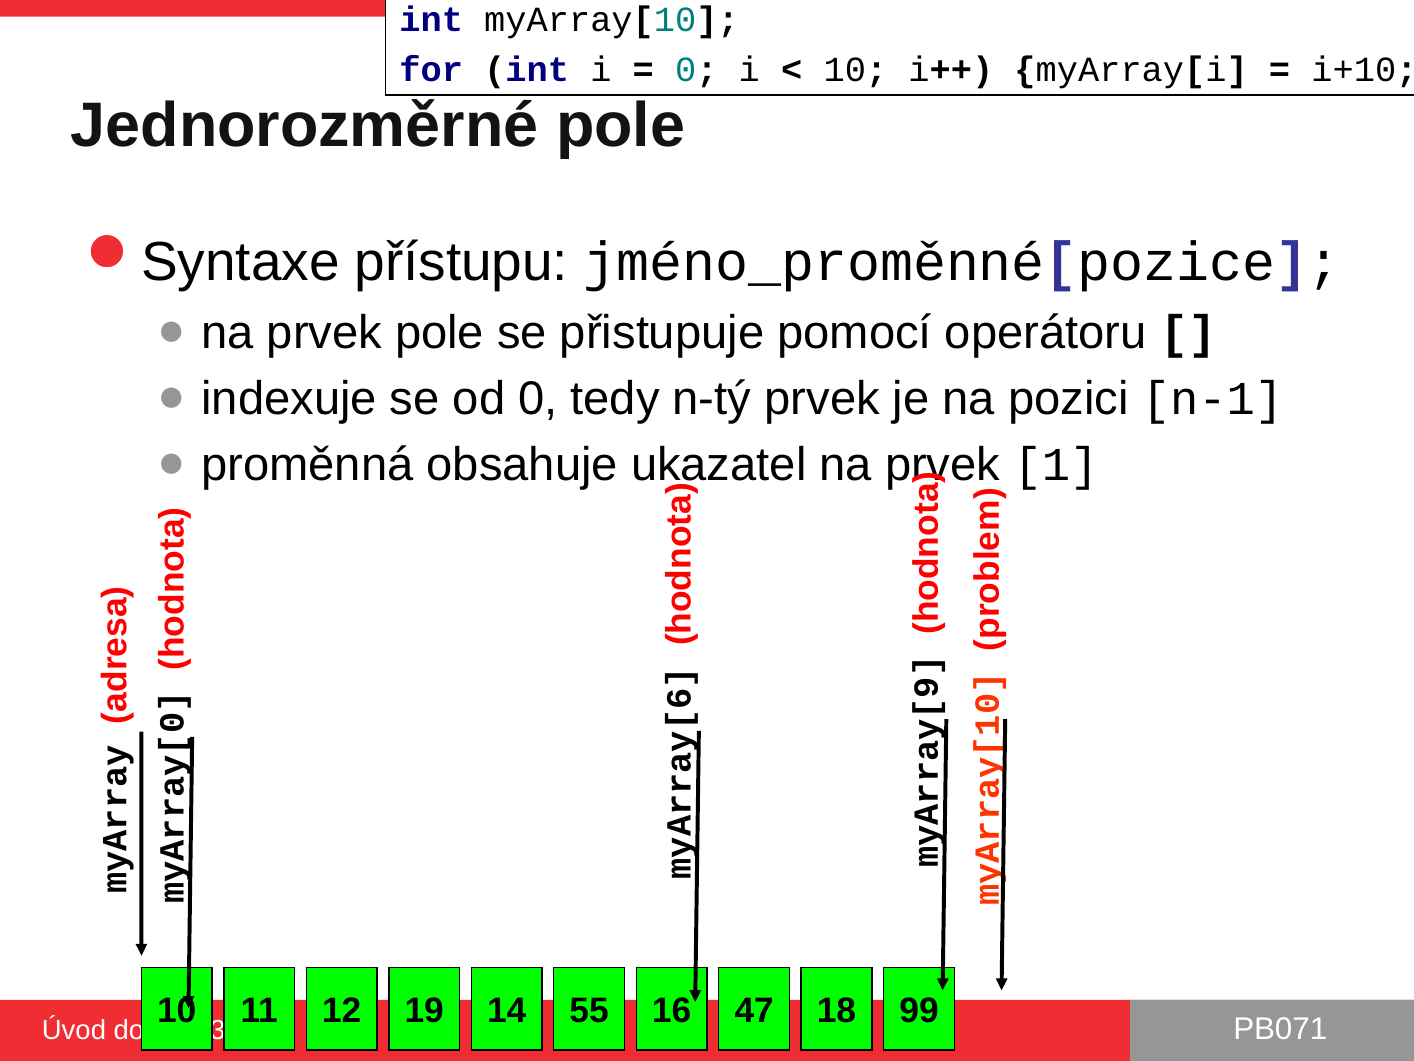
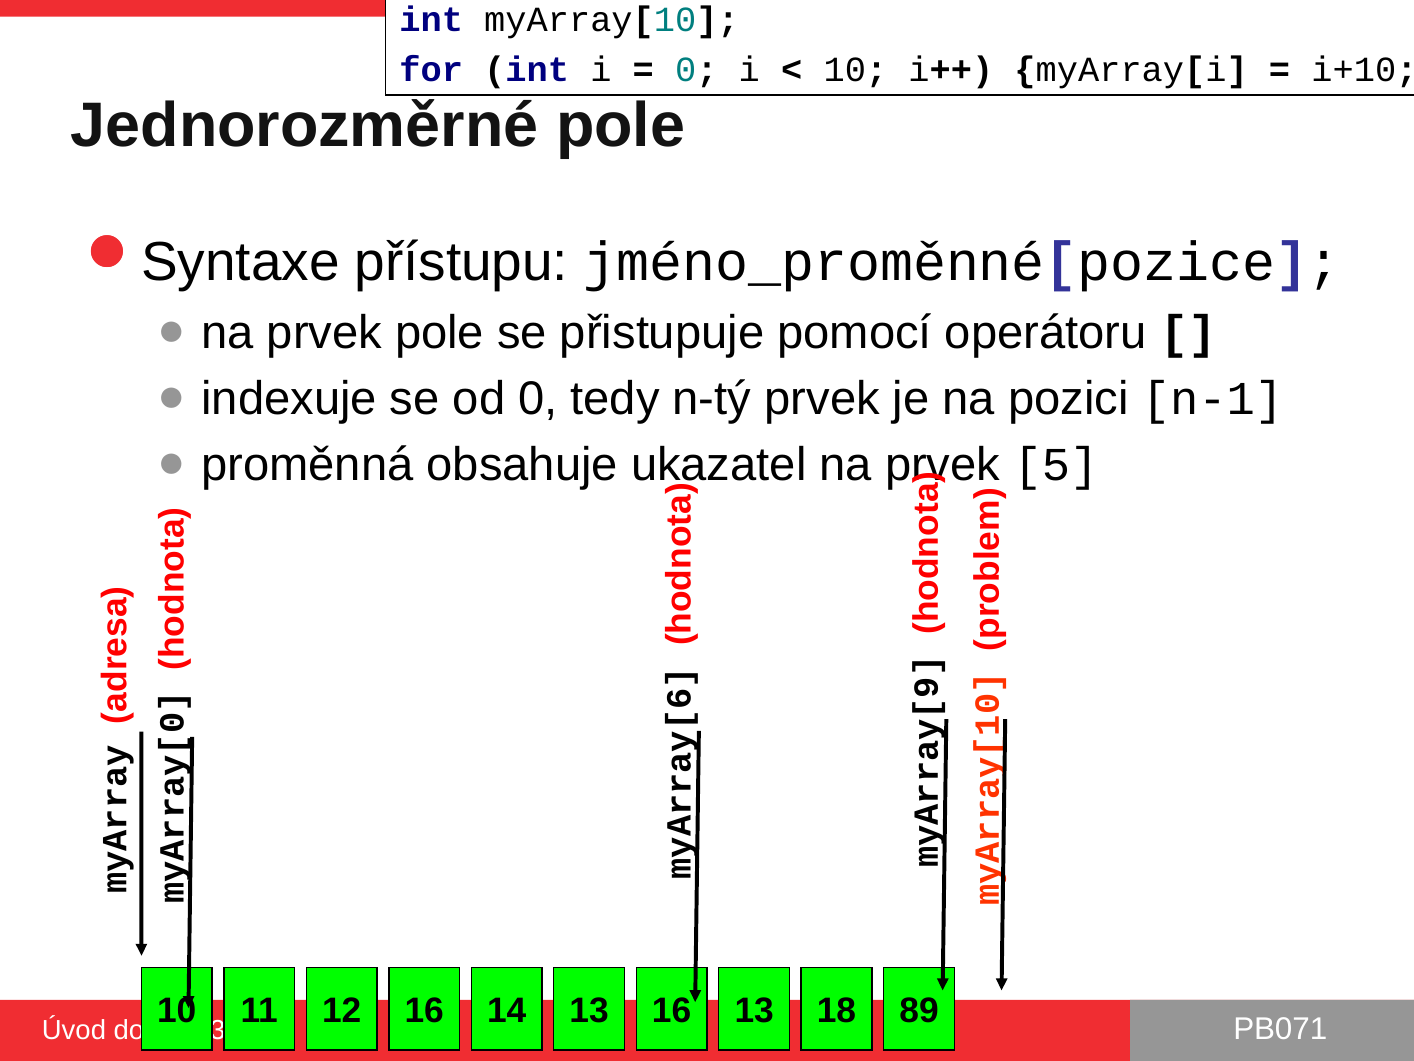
1: 1 -> 5 (1056, 465)
12 19: 19 -> 16 (424, 1011)
14 55: 55 -> 13 (589, 1011)
16 47: 47 -> 13 (754, 1011)
99: 99 -> 89 (919, 1011)
